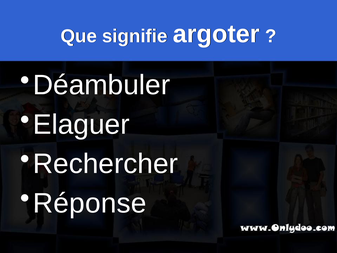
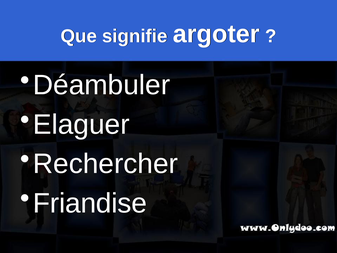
Réponse: Réponse -> Friandise (90, 203)
